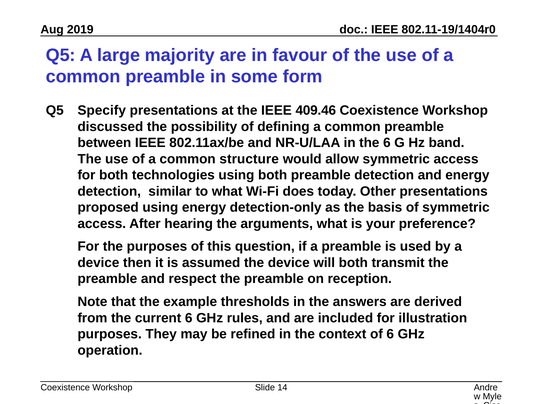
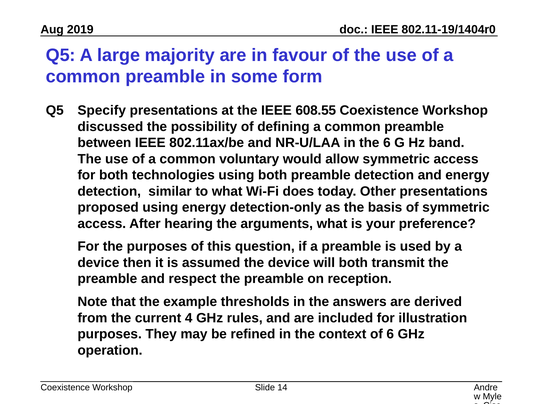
409.46: 409.46 -> 608.55 (316, 110)
structure: structure -> voluntary (249, 159)
current 6: 6 -> 4 (189, 318)
